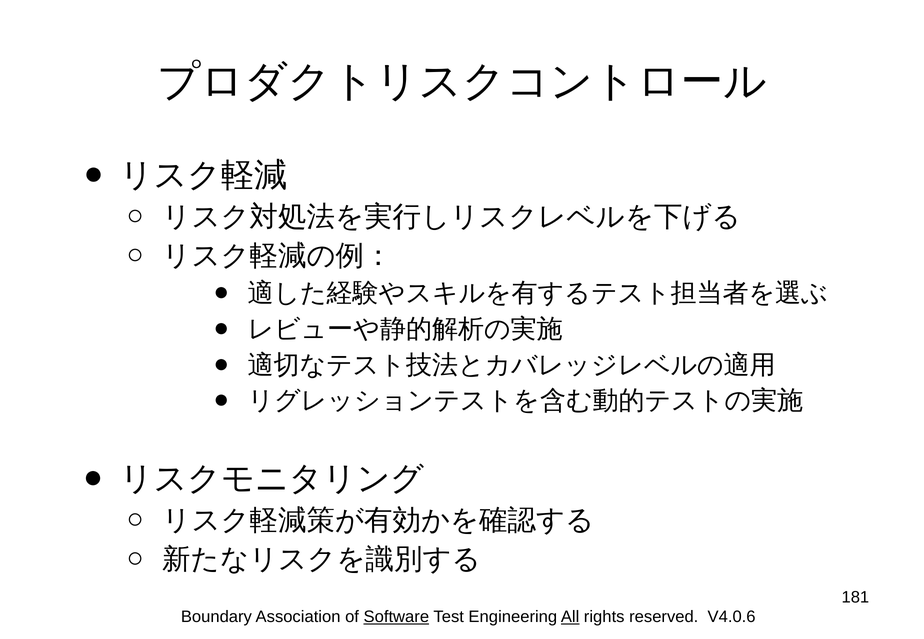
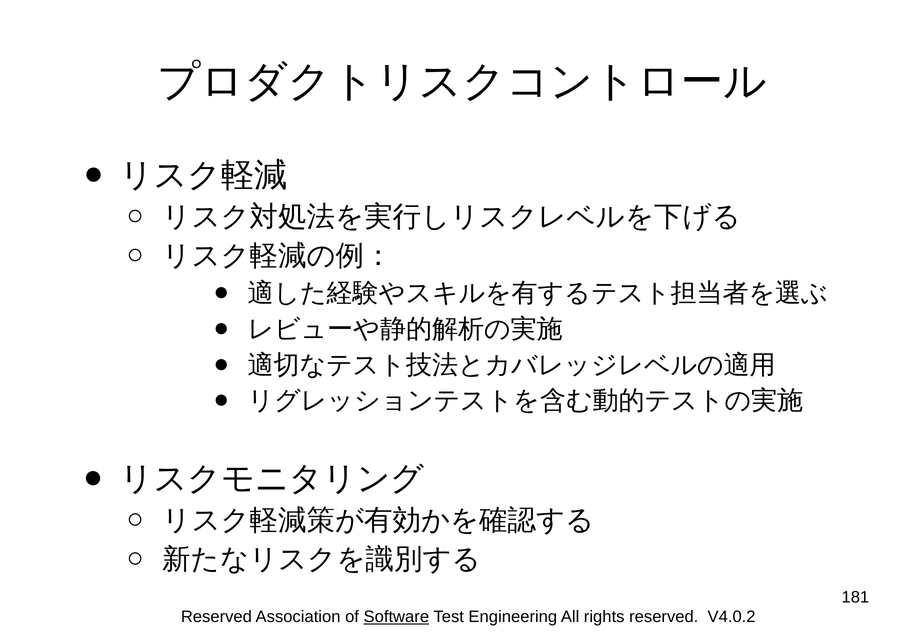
Boundary: Boundary -> Reserved (216, 617)
All underline: present -> none (570, 617)
V4.0.6: V4.0.6 -> V4.0.2 (732, 617)
